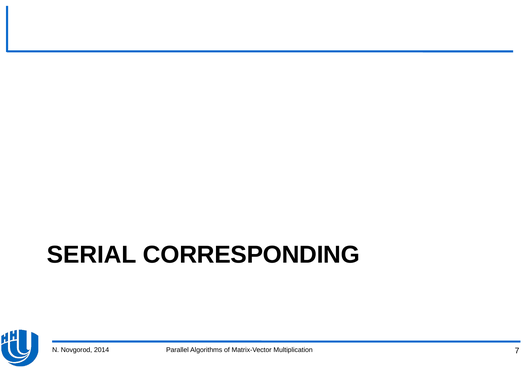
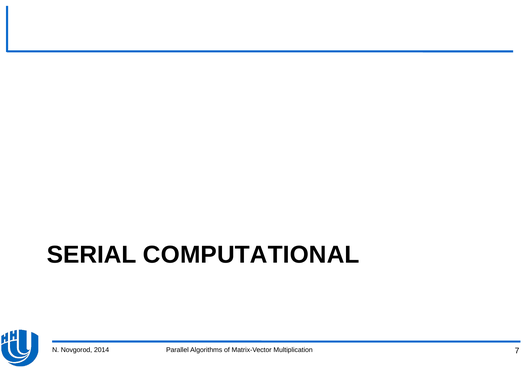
CORRESPONDING: CORRESPONDING -> COMPUTATIONAL (251, 255)
